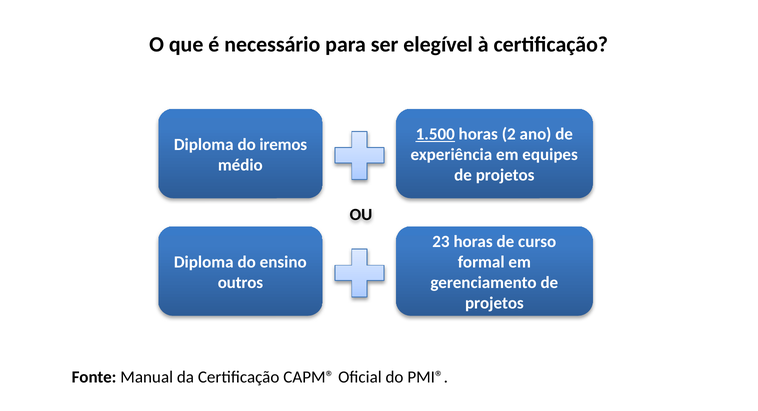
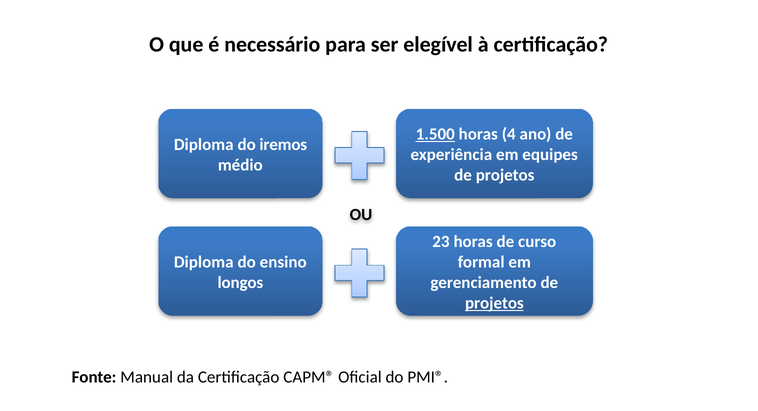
2: 2 -> 4 (509, 134)
outros: outros -> longos (240, 283)
projetos underline: none -> present (494, 303)
